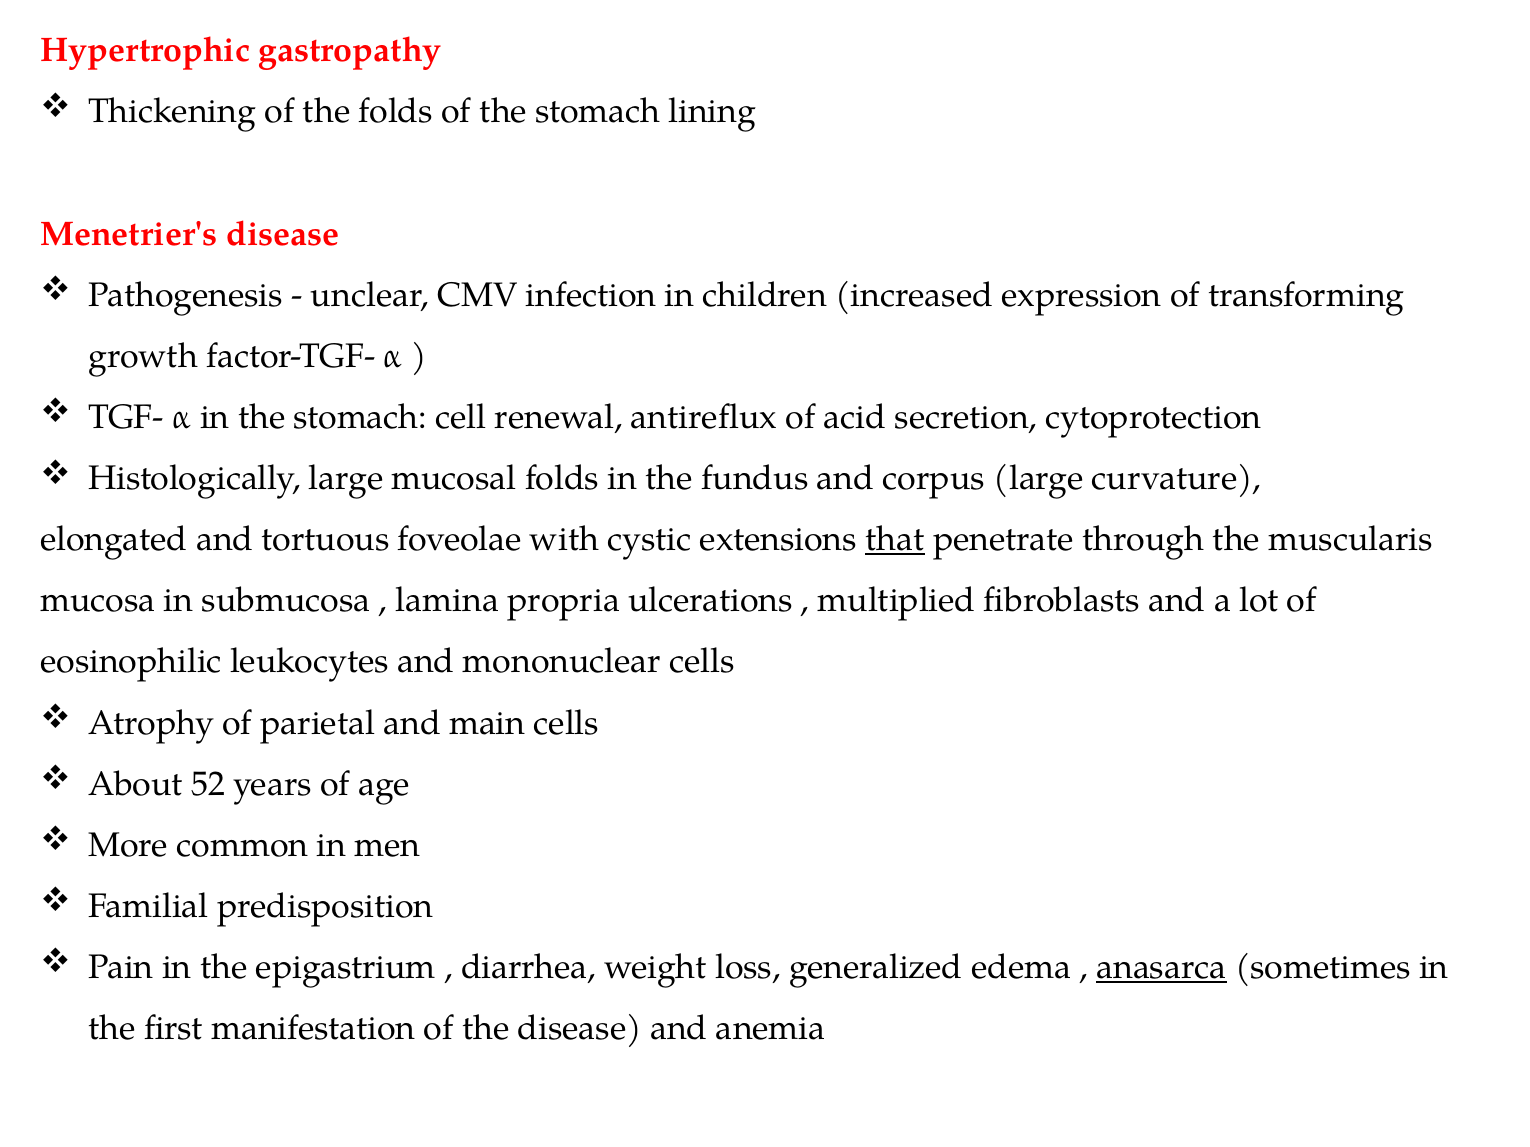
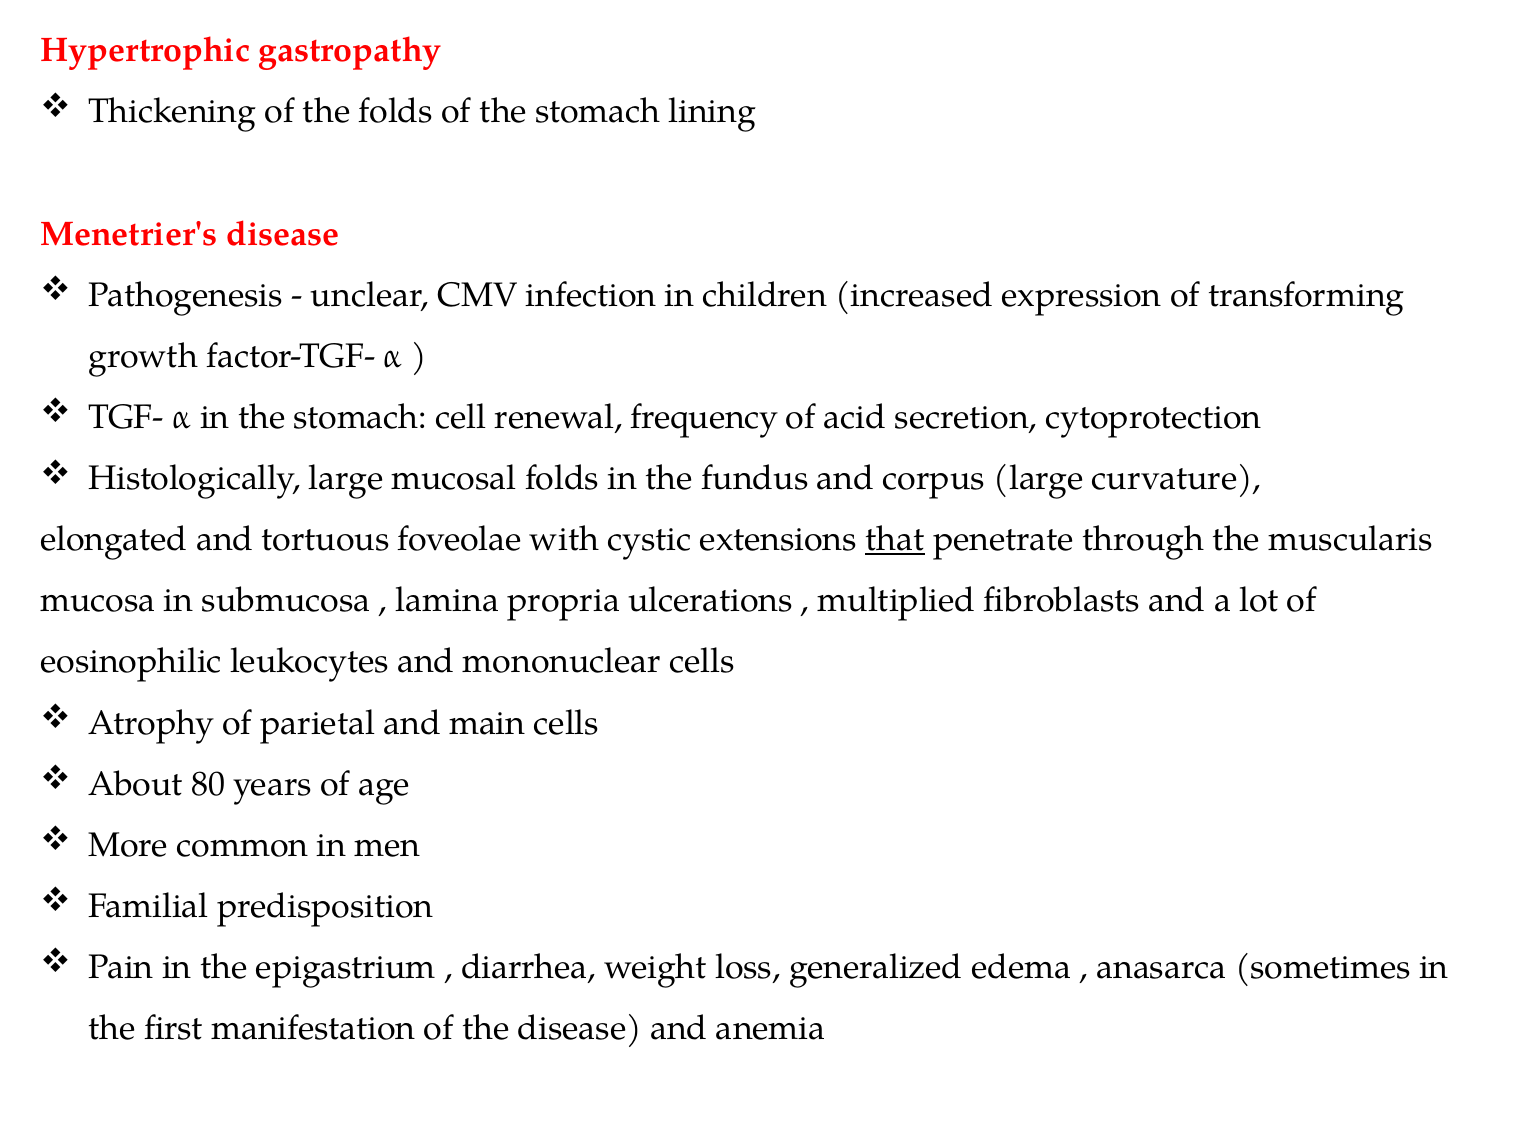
antireflux: antireflux -> frequency (704, 417)
52: 52 -> 80 (208, 784)
anasarca underline: present -> none (1161, 968)
